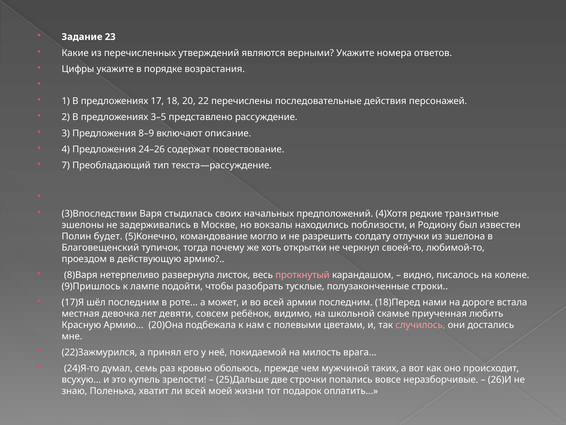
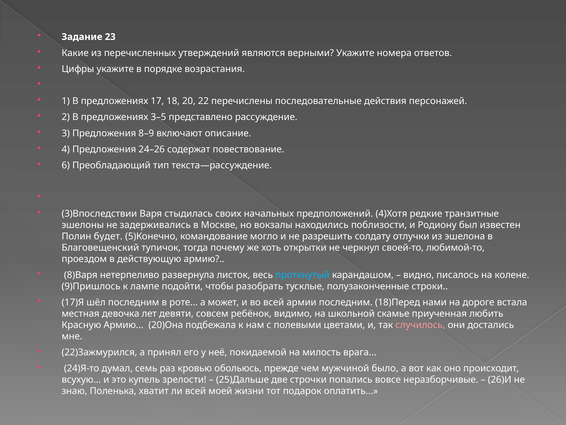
7: 7 -> 6 (66, 165)
проткнутый colour: pink -> light blue (302, 275)
таких: таких -> было (385, 368)
